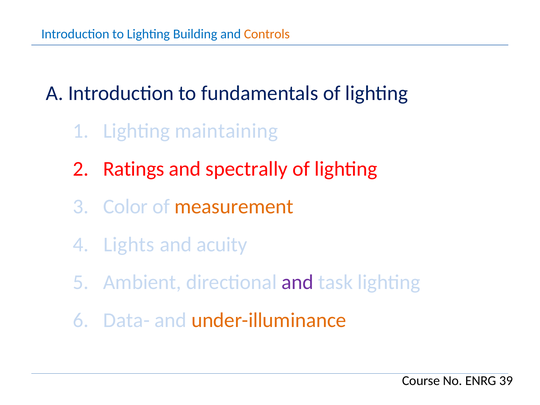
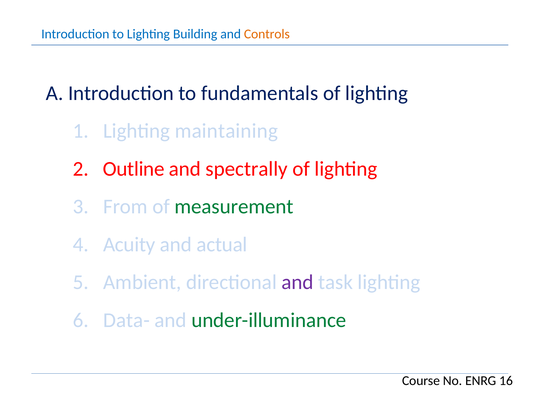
Ratings: Ratings -> Outline (134, 169)
Color: Color -> From (125, 207)
measurement colour: orange -> green (234, 207)
Lights: Lights -> Acuity (129, 244)
acuity: acuity -> actual (222, 244)
under-illuminance colour: orange -> green (269, 320)
39: 39 -> 16 (506, 381)
